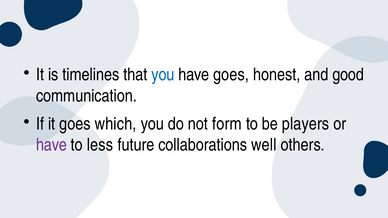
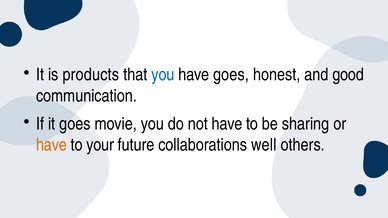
timelines: timelines -> products (91, 75)
which: which -> movie (116, 124)
not form: form -> have (227, 124)
players: players -> sharing (306, 124)
have colour: purple -> orange (51, 145)
less: less -> your (100, 145)
